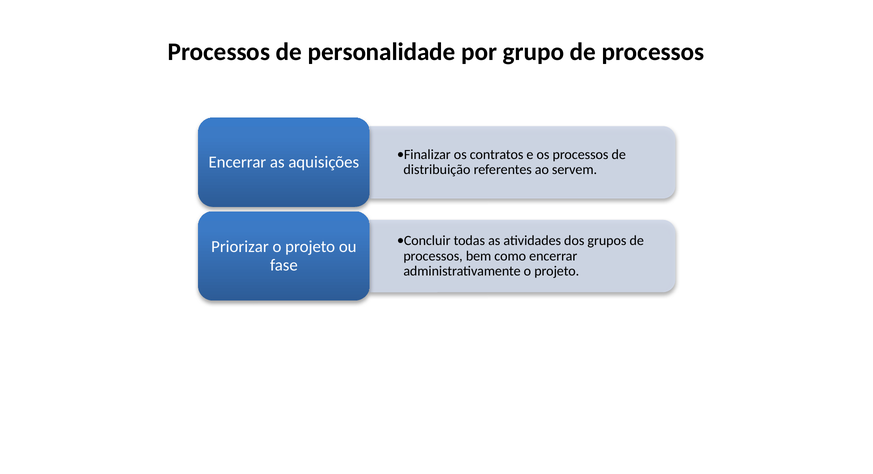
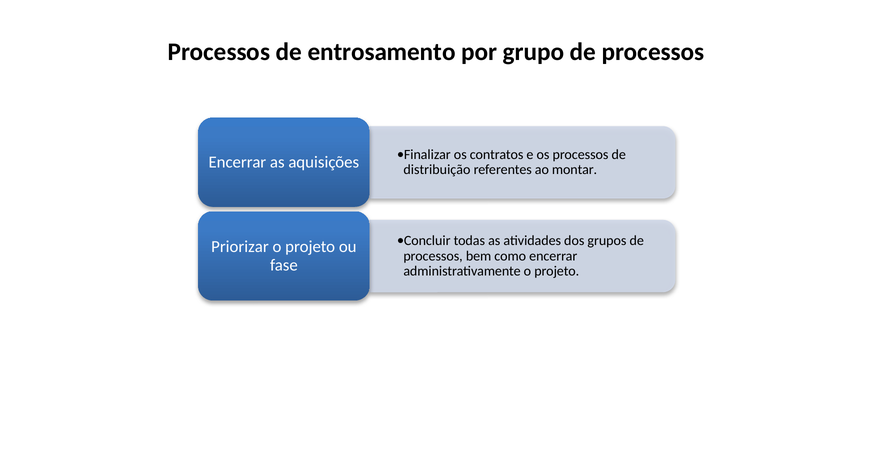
personalidade: personalidade -> entrosamento (382, 52)
servem: servem -> montar (575, 170)
